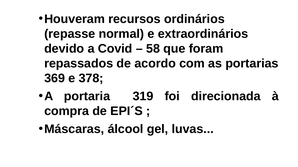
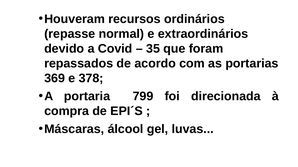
58: 58 -> 35 (153, 49)
319: 319 -> 799 (143, 97)
